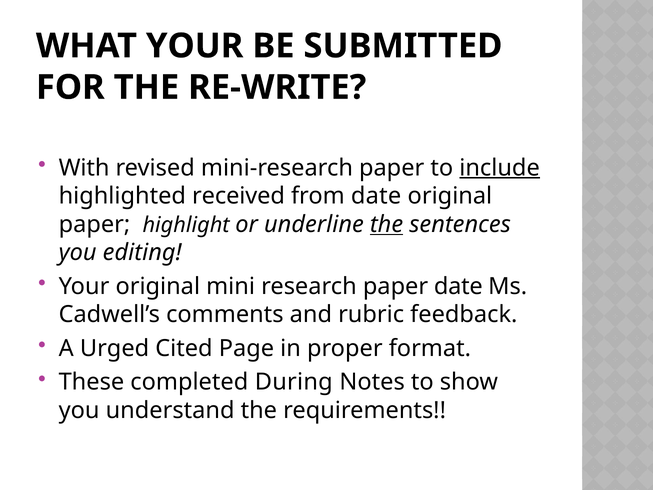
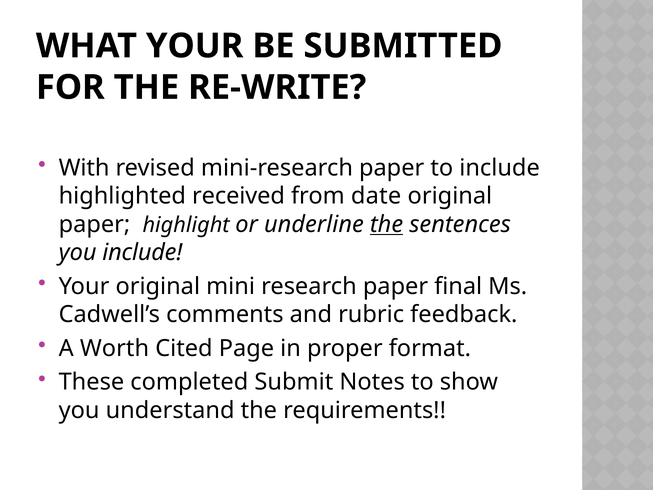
include underline: present -> none (500, 168)
you editing: editing -> include (142, 253)
paper date: date -> final (458, 286)
Urged: Urged -> Worth (115, 348)
During: During -> Submit (294, 382)
